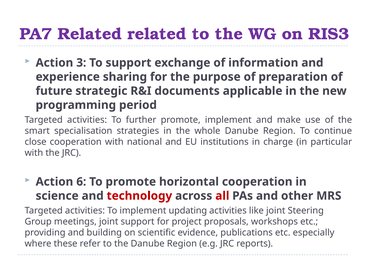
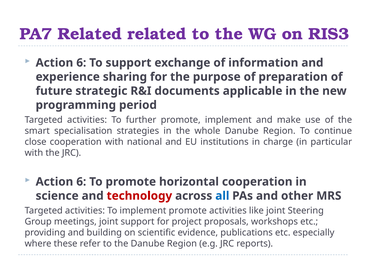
3: 3 -> 6 (81, 63)
all colour: red -> blue (222, 195)
implement updating: updating -> promote (188, 210)
